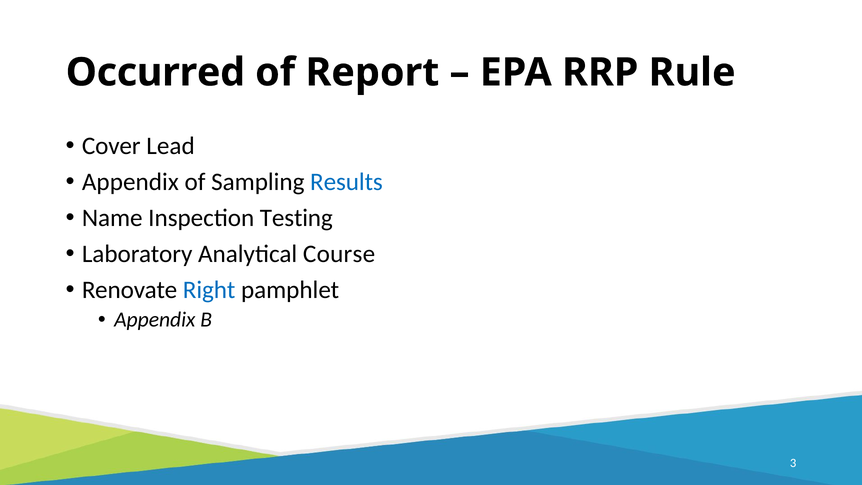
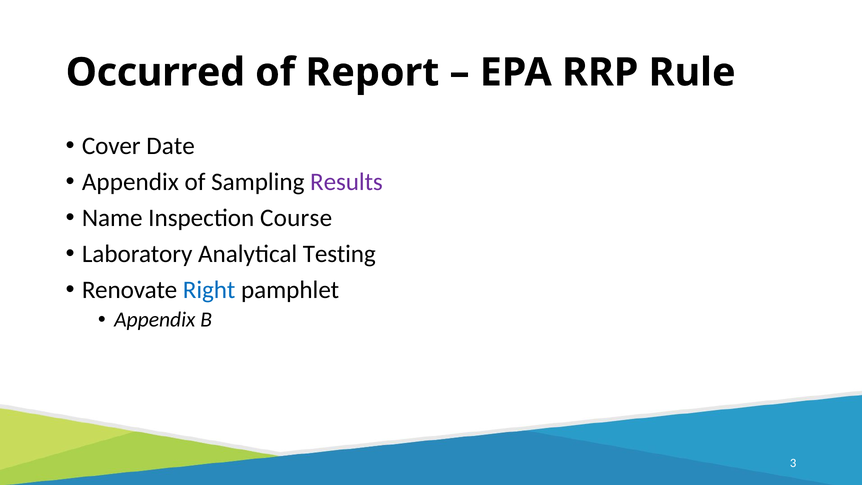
Lead: Lead -> Date (171, 146)
Results colour: blue -> purple (346, 182)
Testing: Testing -> Course (296, 218)
Course: Course -> Testing (339, 254)
